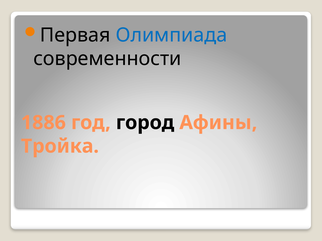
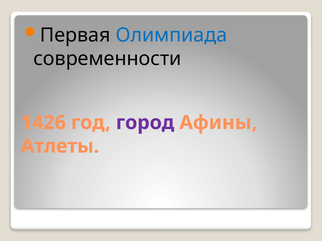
1886: 1886 -> 1426 (43, 123)
город colour: black -> purple (145, 123)
Тройка: Тройка -> Атлеты (60, 146)
